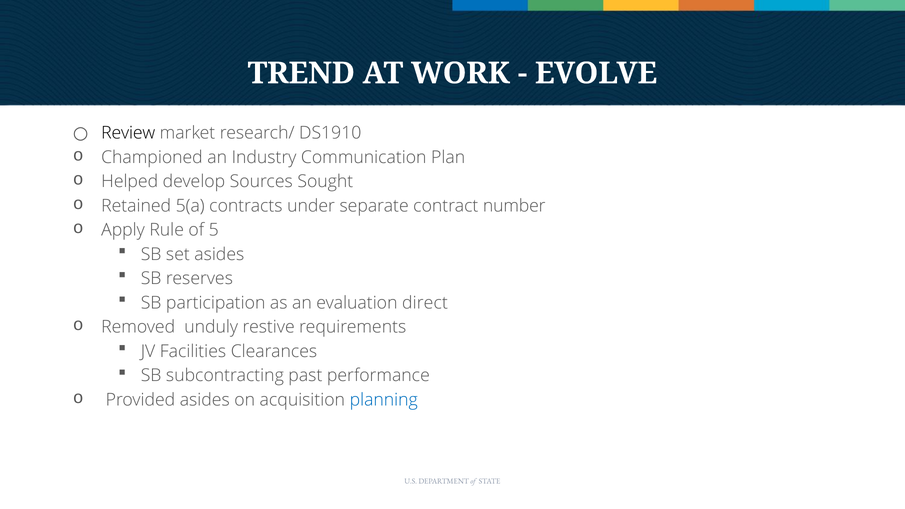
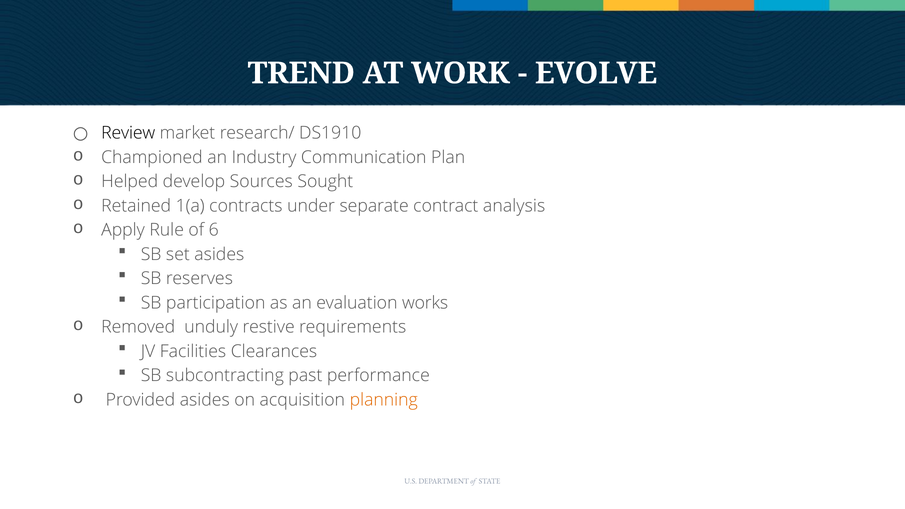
5(a: 5(a -> 1(a (190, 206)
number: number -> analysis (514, 206)
5: 5 -> 6 (214, 230)
direct: direct -> works (425, 303)
planning colour: blue -> orange (384, 400)
